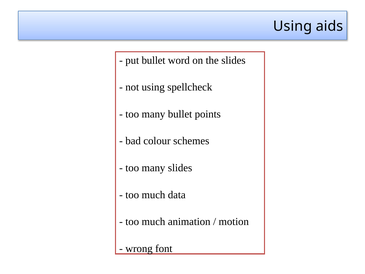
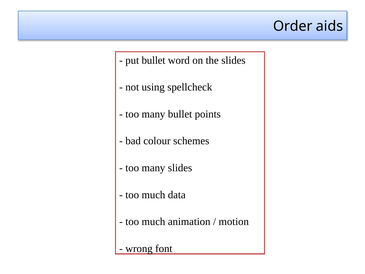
Using: Using -> Order (293, 26)
